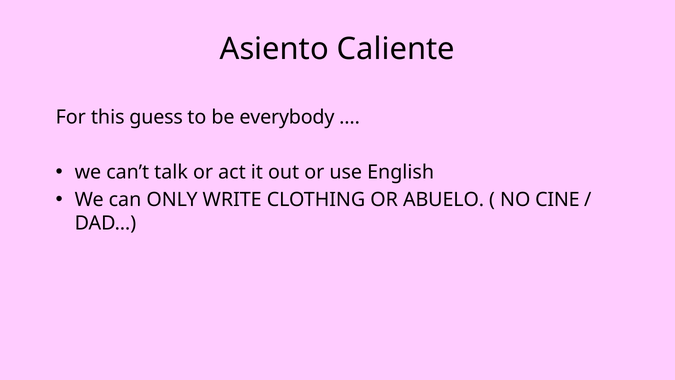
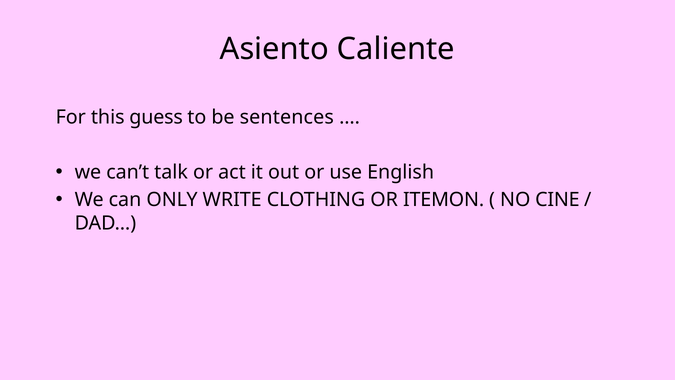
everybody: everybody -> sentences (287, 117)
ABUELO: ABUELO -> ITEMON (444, 200)
